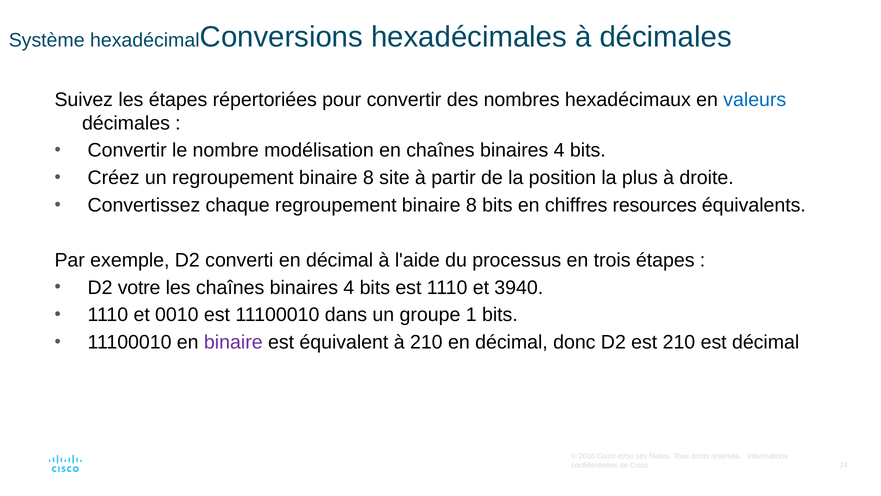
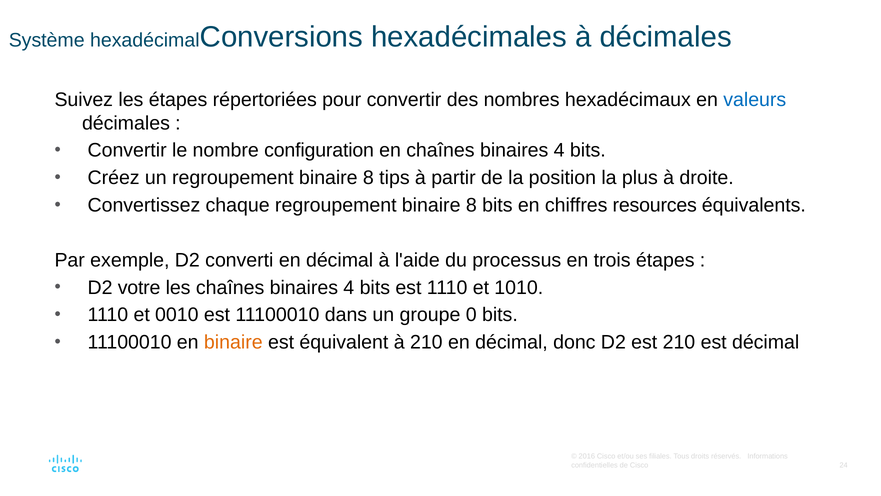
modélisation: modélisation -> configuration (319, 150)
site: site -> tips (394, 178)
3940: 3940 -> 1010 (519, 287)
1: 1 -> 0 (471, 315)
binaire colour: purple -> orange (233, 342)
